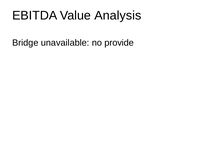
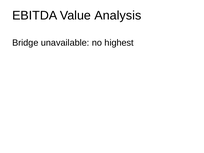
provide: provide -> highest (119, 43)
